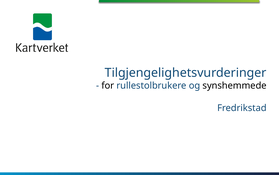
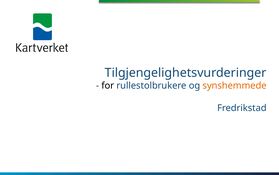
synshemmede colour: black -> orange (235, 85)
